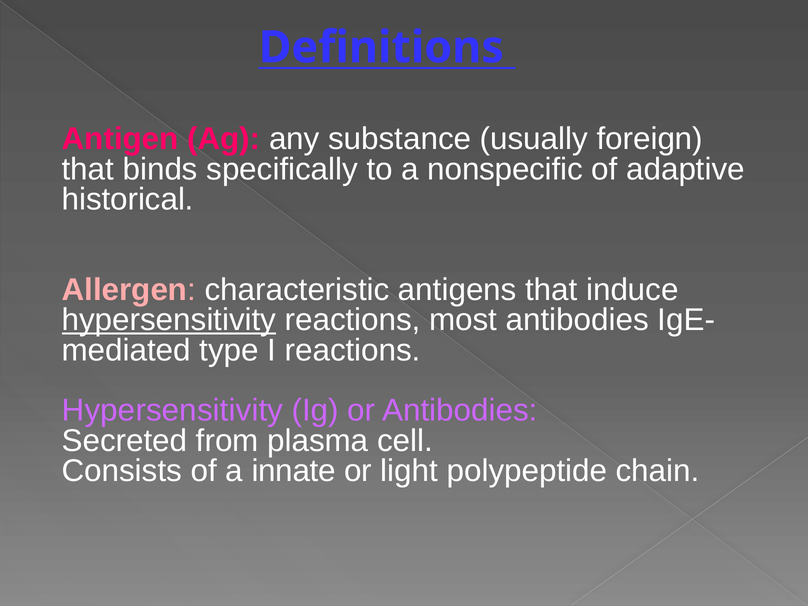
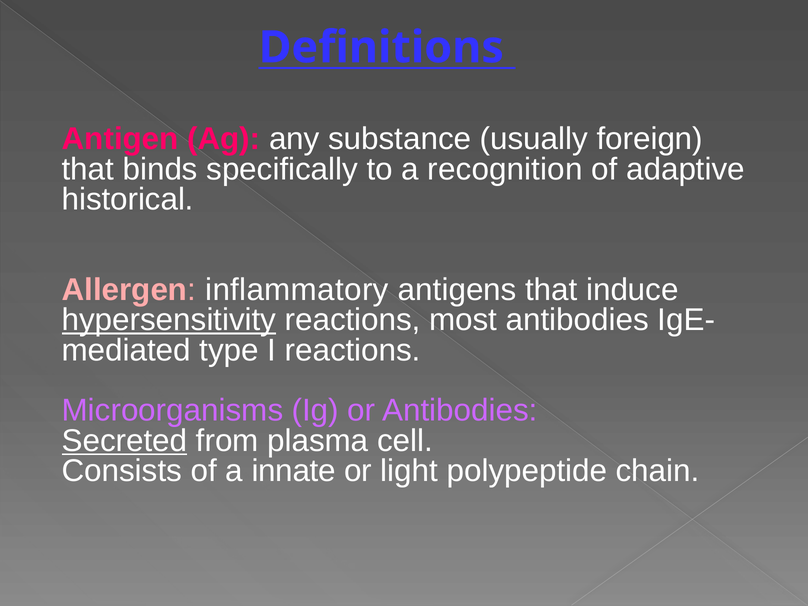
nonspecific: nonspecific -> recognition (505, 169)
characteristic: characteristic -> inflammatory (297, 290)
Hypersensitivity: Hypersensitivity -> Microorganisms (173, 411)
Secreted underline: none -> present (125, 441)
